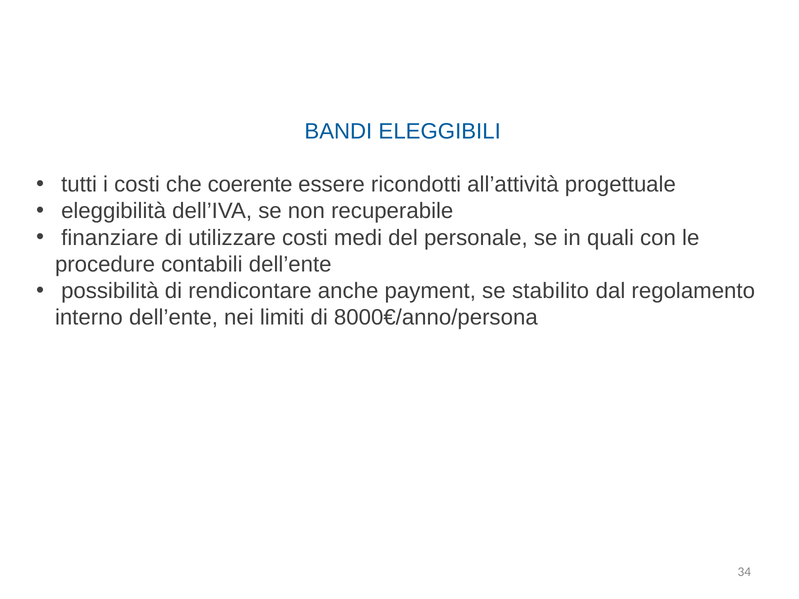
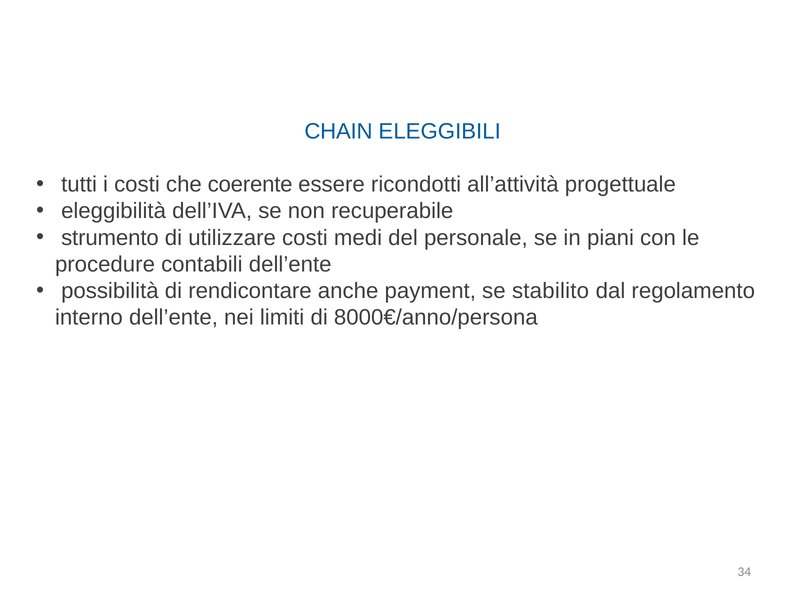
BANDI: BANDI -> CHAIN (338, 131)
finanziare: finanziare -> strumento (110, 238)
quali: quali -> piani (610, 238)
